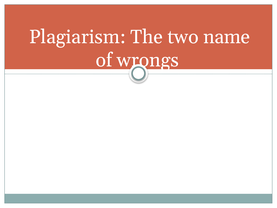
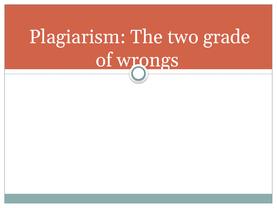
name: name -> grade (227, 37)
